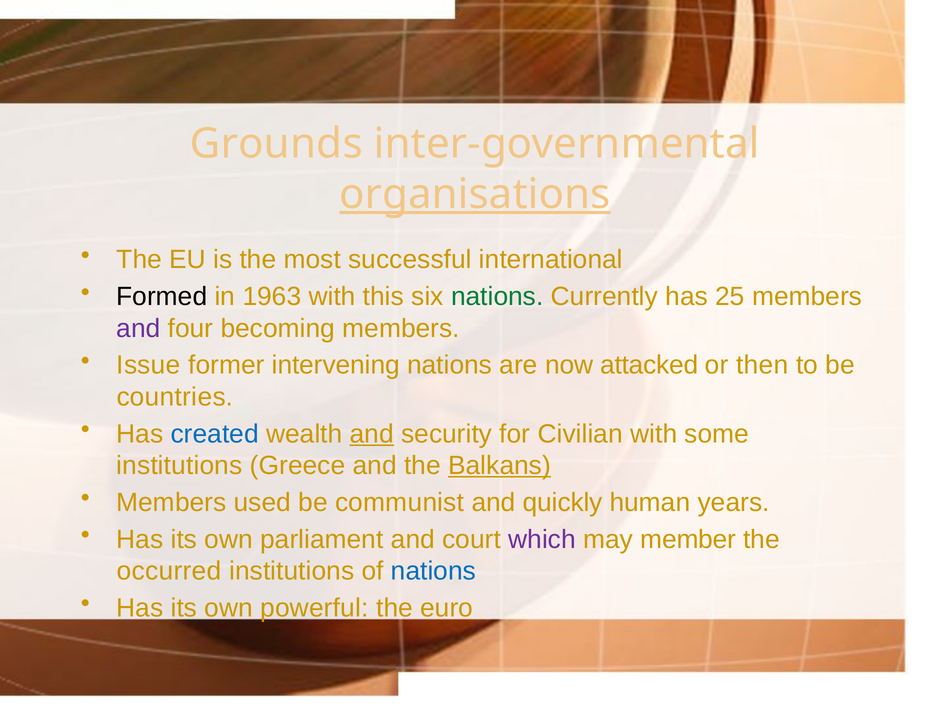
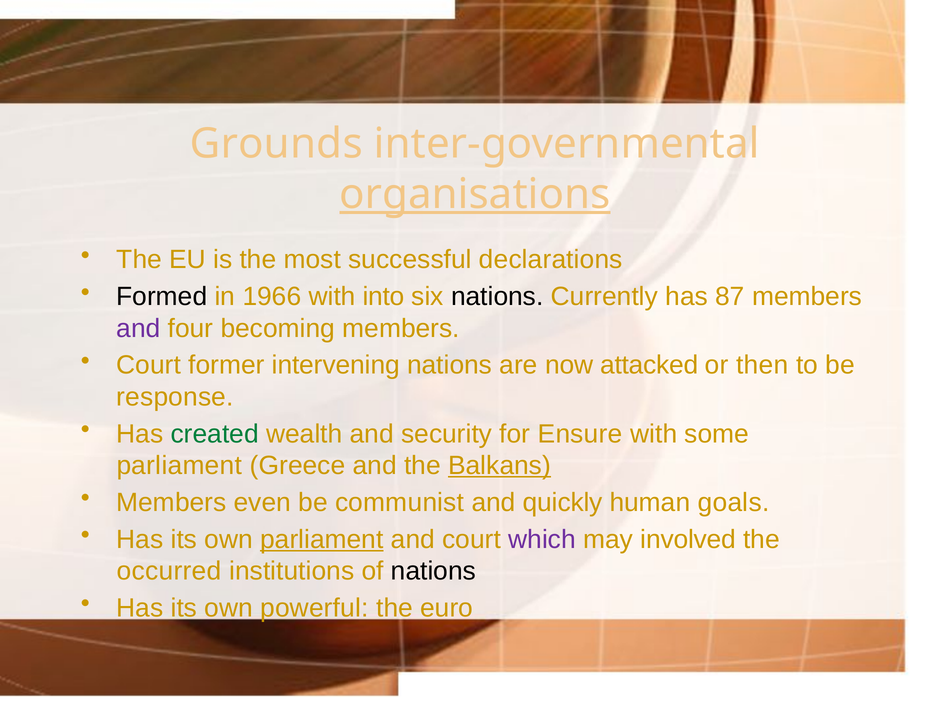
international: international -> declarations (551, 260)
1963: 1963 -> 1966 (272, 297)
this: this -> into (384, 297)
nations colour: green -> black (497, 297)
25: 25 -> 87 (730, 297)
Issue: Issue -> Court (149, 366)
countries: countries -> response (175, 397)
created colour: blue -> green (215, 434)
and underline: present -> none (372, 434)
Civilian: Civilian -> Ensure (580, 434)
institutions: institutions -> parliament (179, 466)
used: used -> even (262, 503)
years: years -> goals (734, 503)
parliament underline: none -> present (322, 540)
member: member -> involved (688, 540)
nations colour: blue -> black (433, 571)
